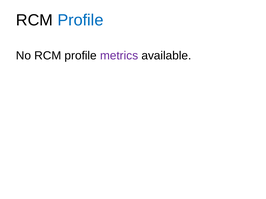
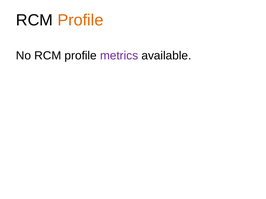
Profile colour: blue -> orange (80, 20)
